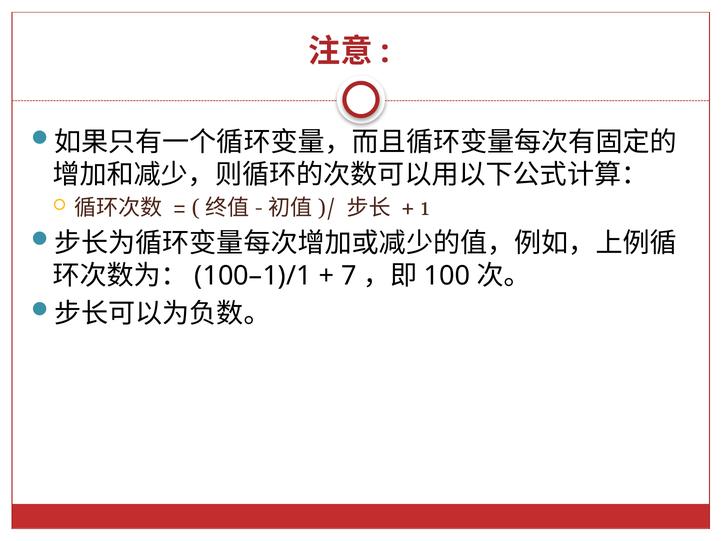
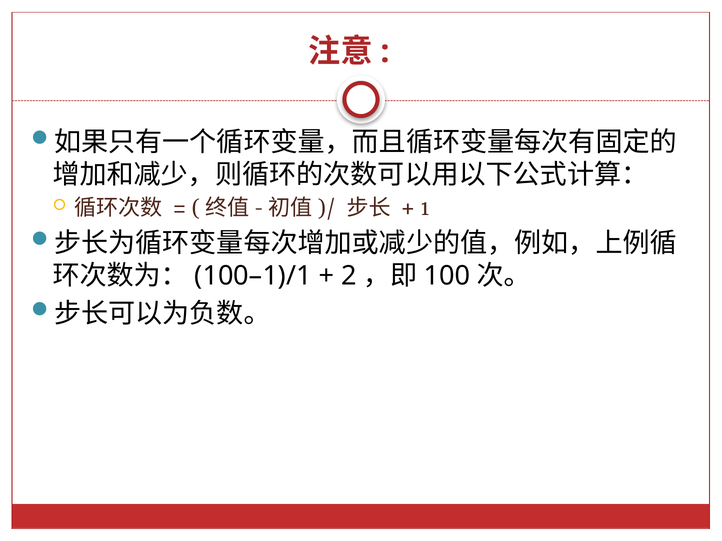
7: 7 -> 2 (349, 276)
